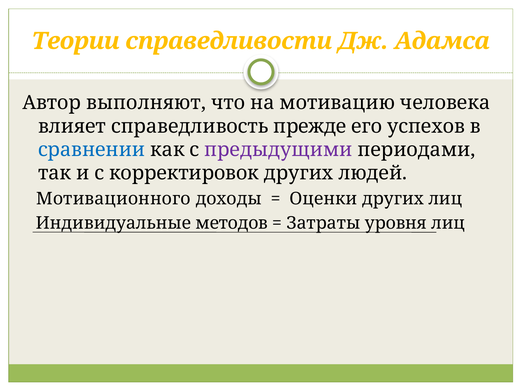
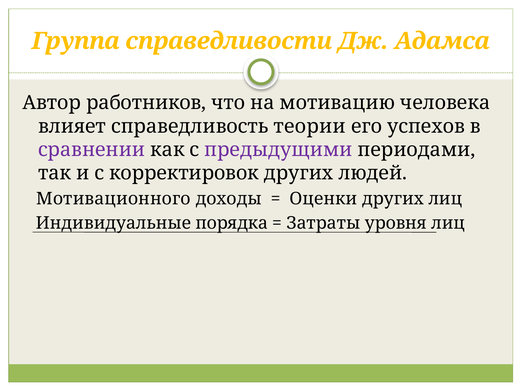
Теории: Теории -> Группа (76, 41)
выполняют: выполняют -> работников (146, 103)
прежде: прежде -> теории (310, 126)
сравнении colour: blue -> purple (92, 150)
методов: методов -> порядка (232, 223)
